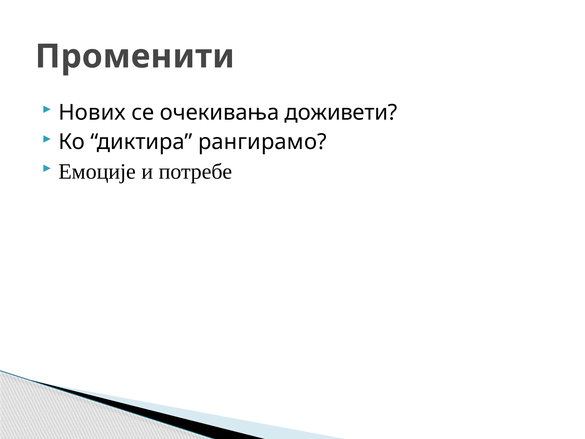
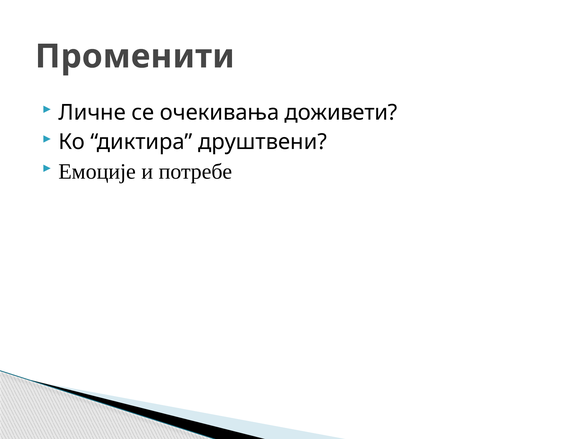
Нових: Нових -> Личне (92, 112)
рангирамо: рангирамо -> друштвени (262, 142)
